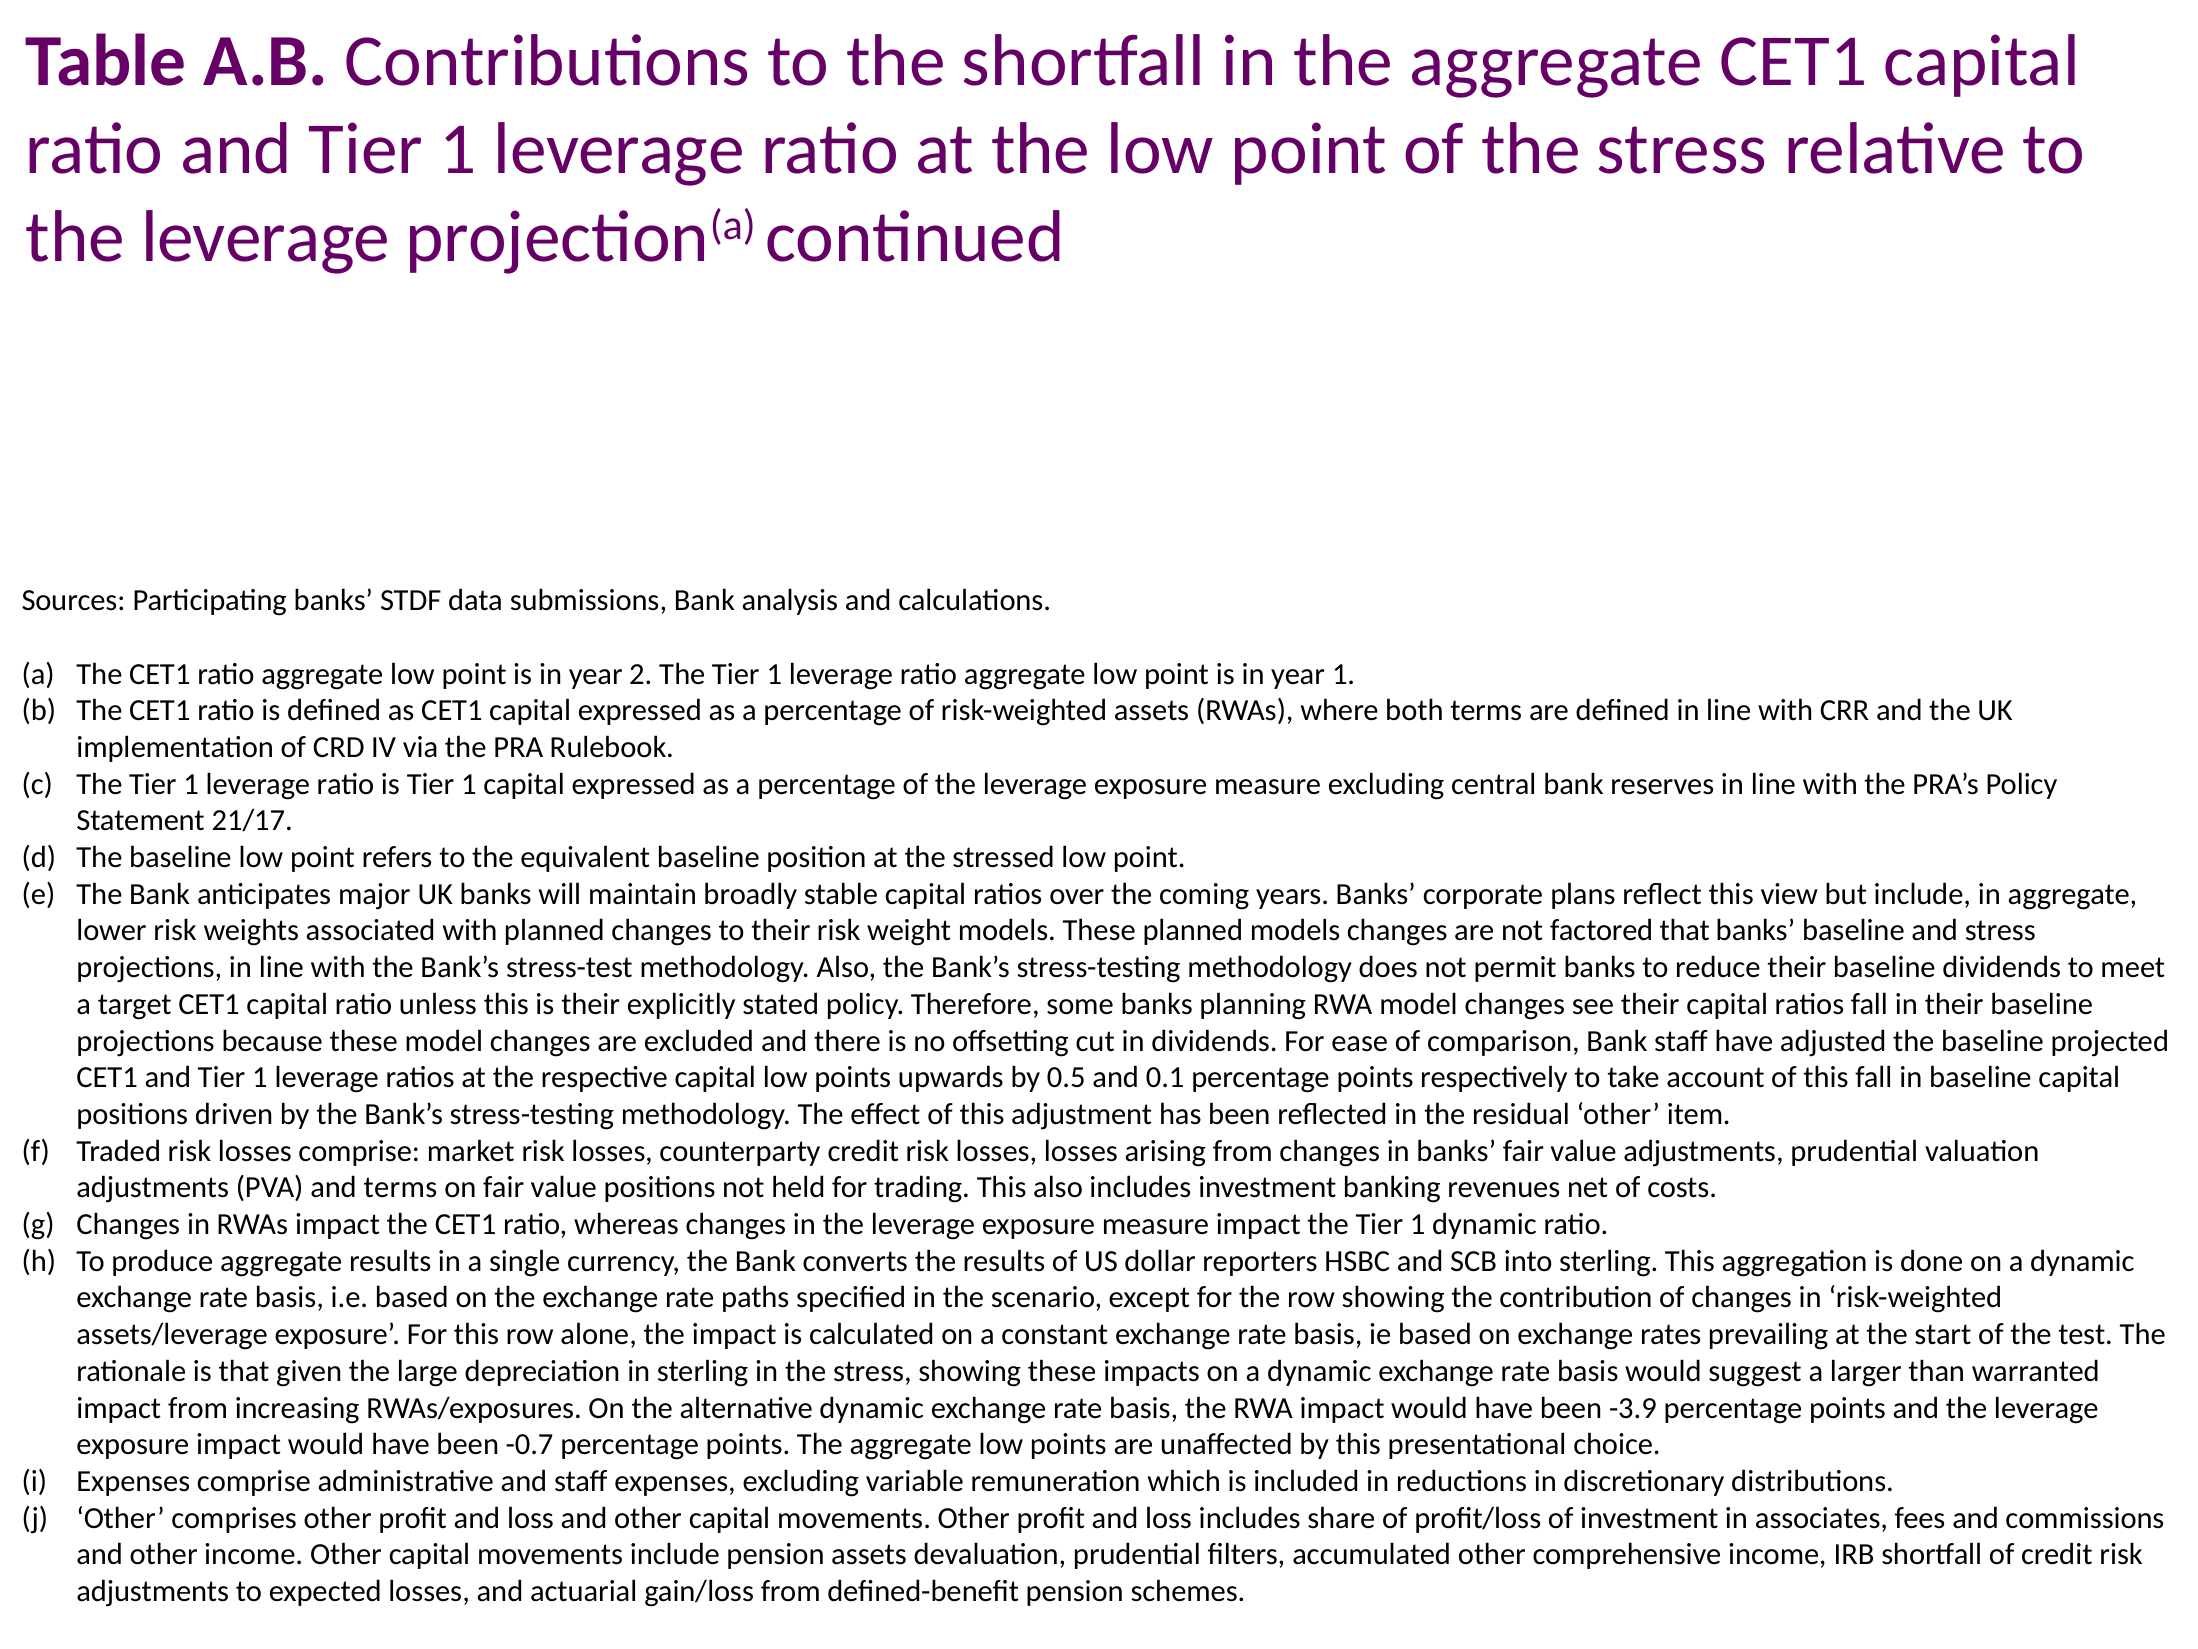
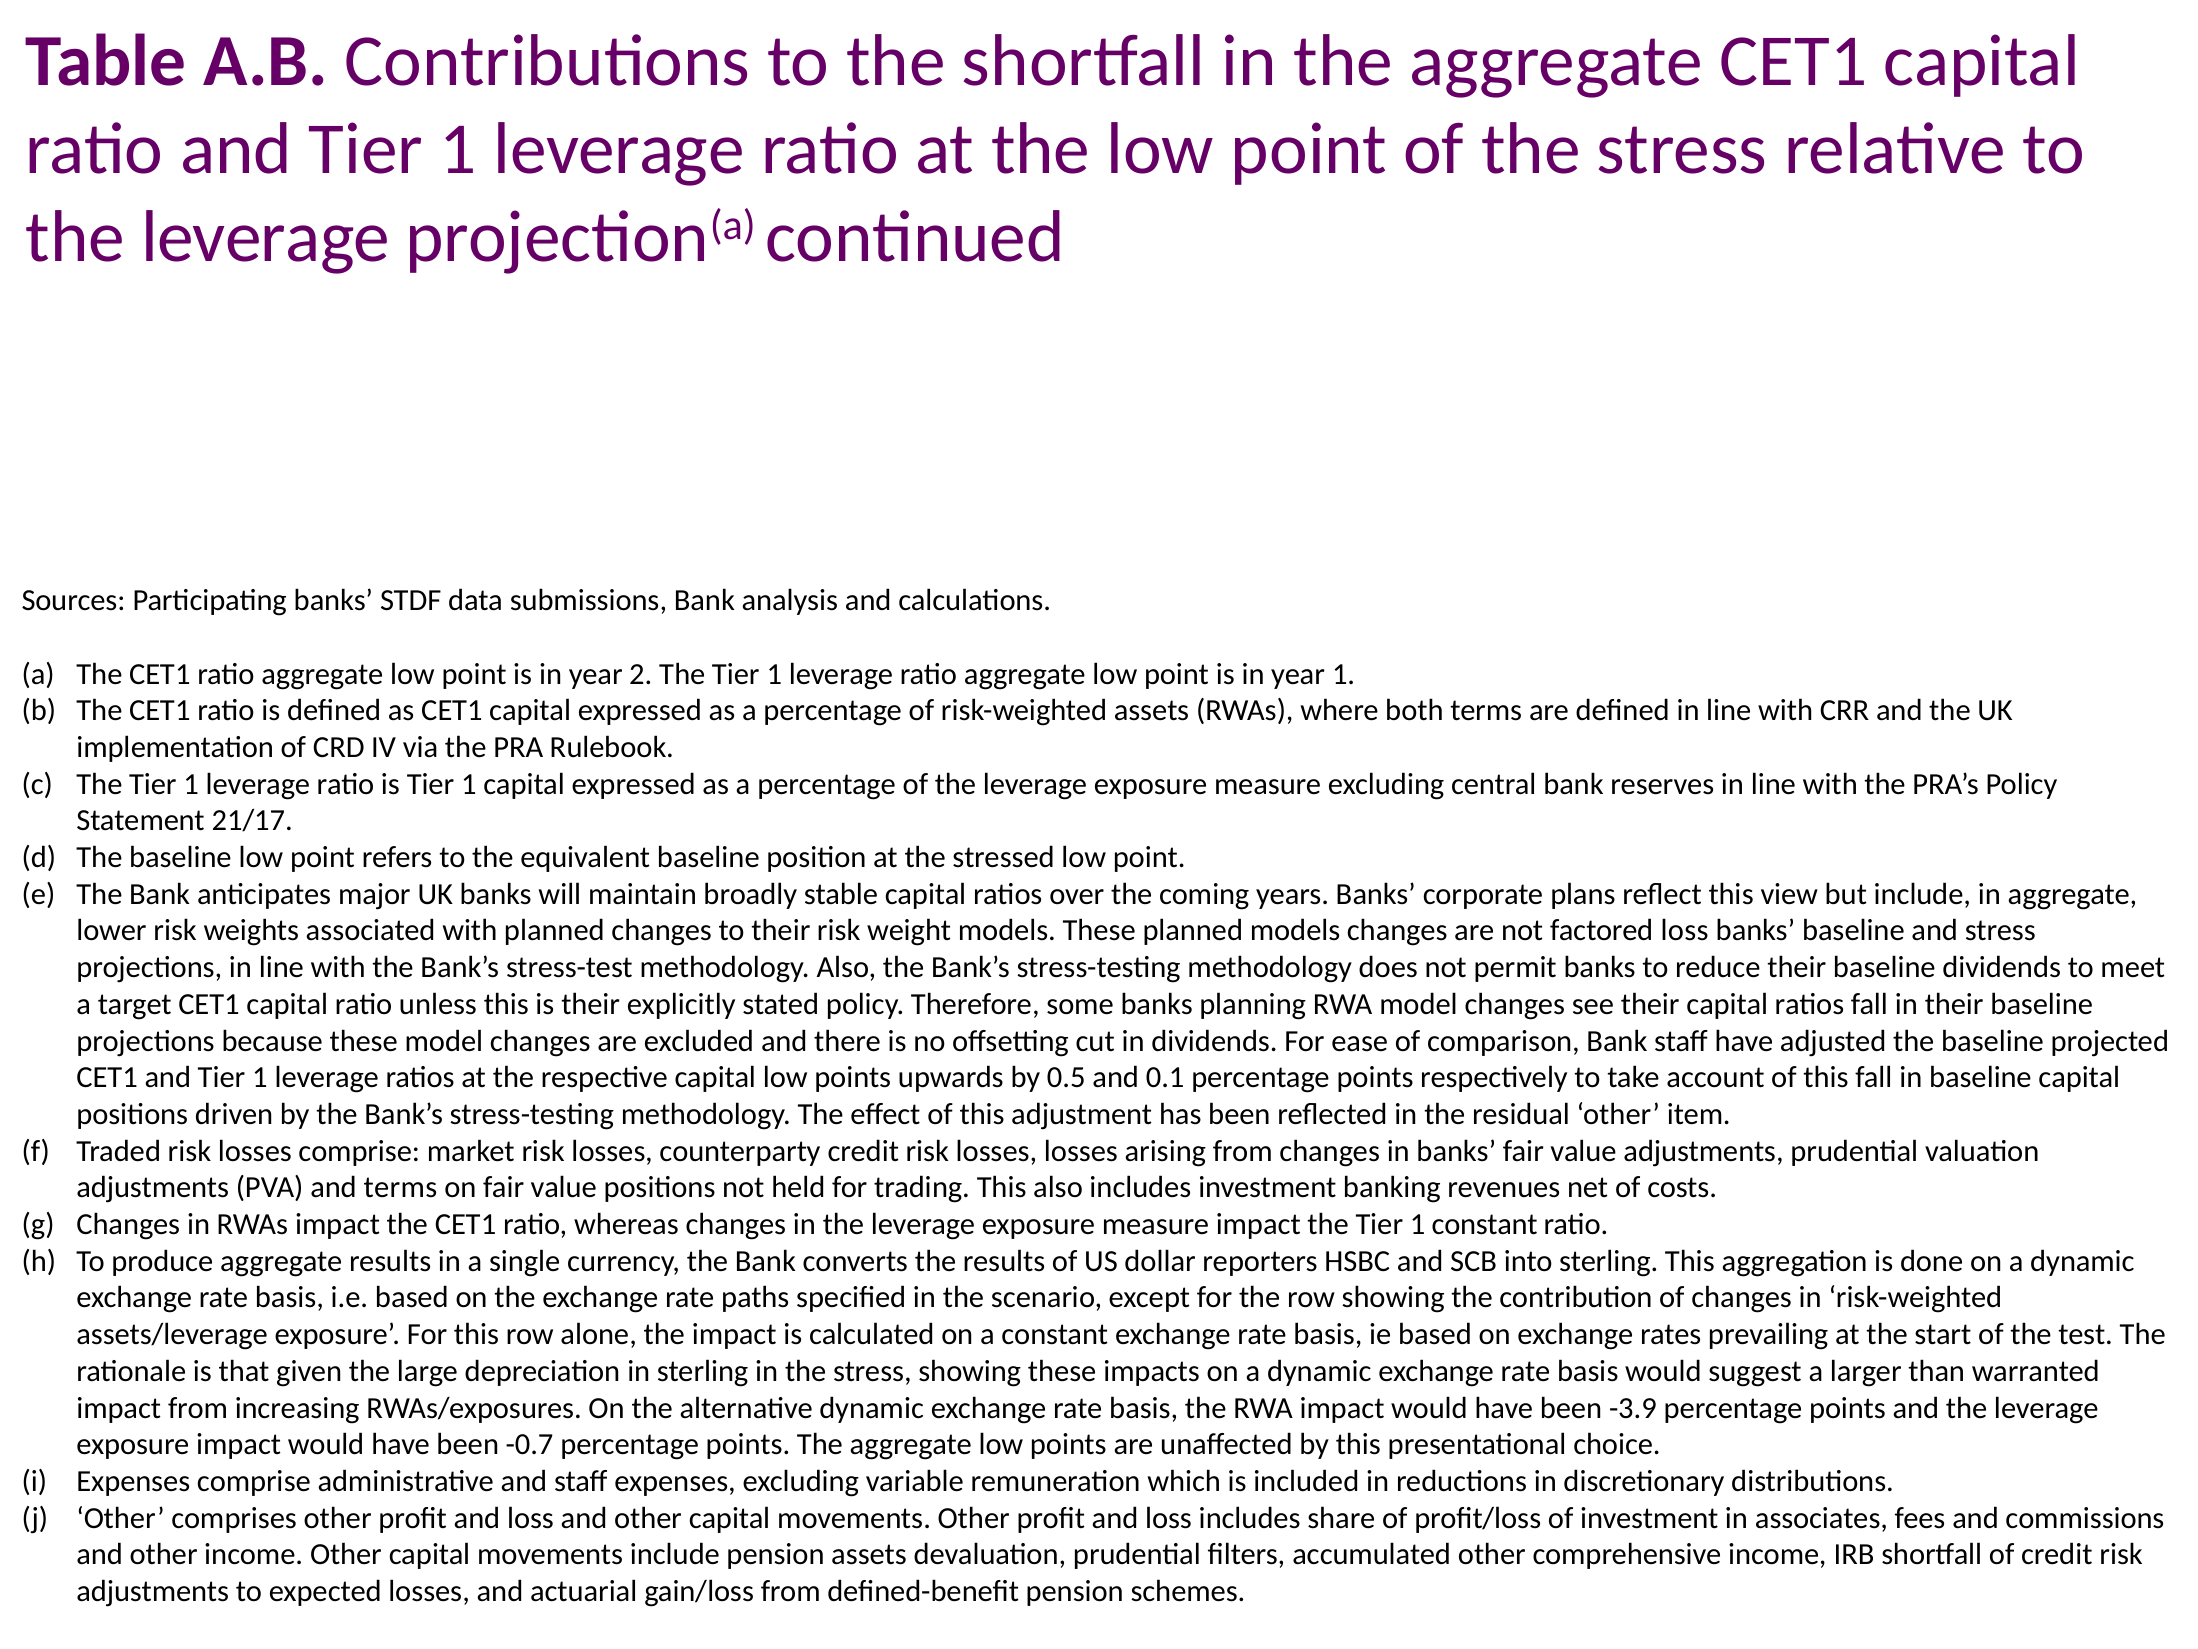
factored that: that -> loss (1685, 931)
1 dynamic: dynamic -> constant (1485, 1224)
